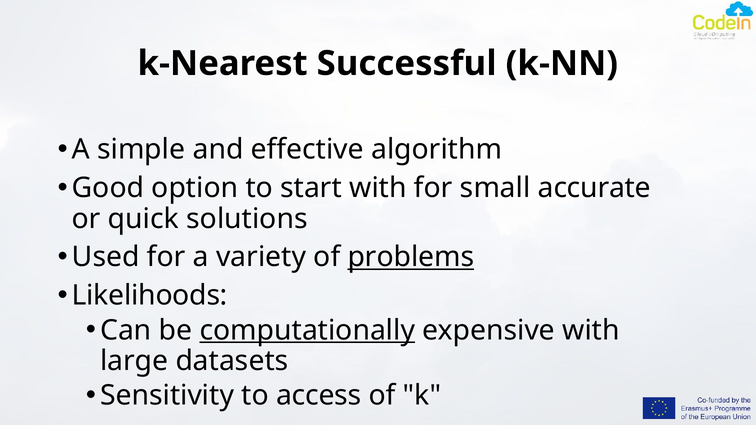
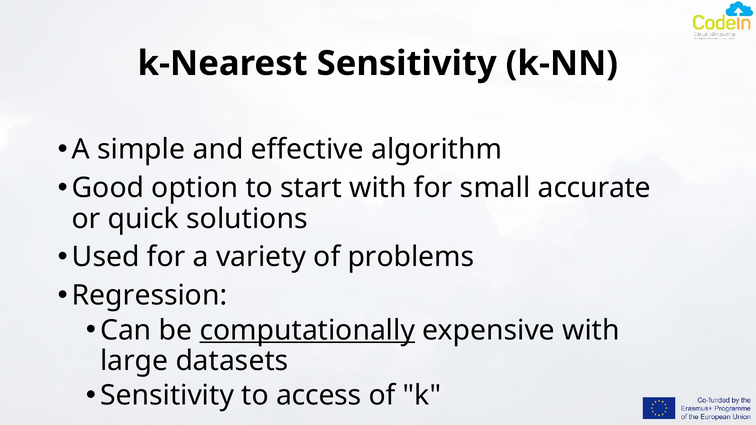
k-Nearest Successful: Successful -> Sensitivity (407, 64)
problems underline: present -> none (411, 257)
Likelihoods: Likelihoods -> Regression (150, 296)
